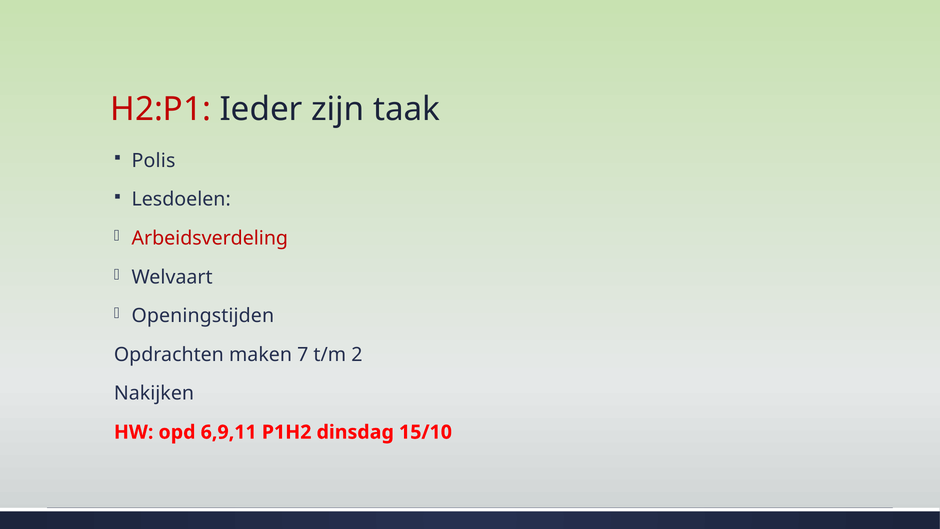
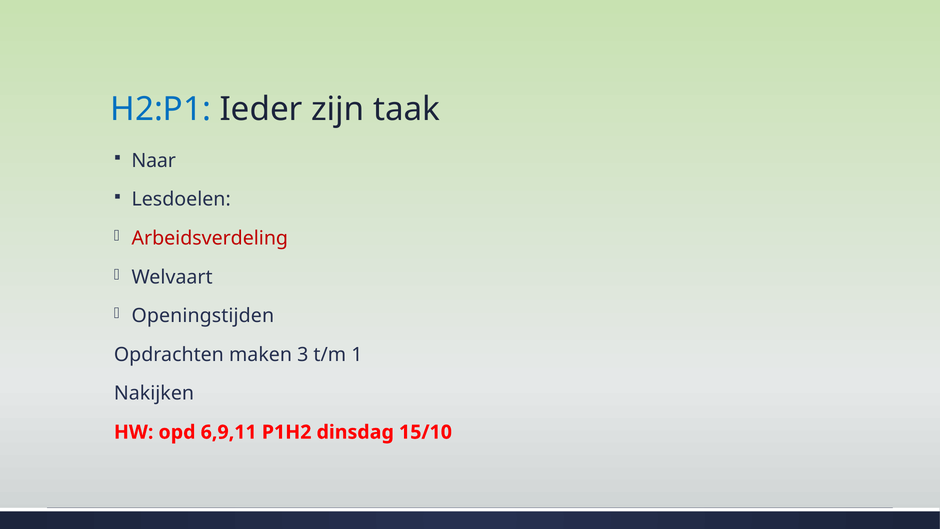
H2:P1 colour: red -> blue (161, 109)
Polis: Polis -> Naar (154, 161)
7: 7 -> 3 (303, 354)
2: 2 -> 1 (357, 354)
